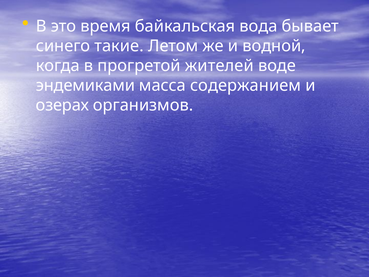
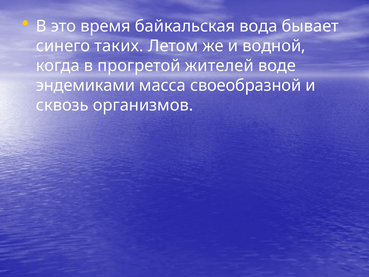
такие: такие -> таких (119, 46)
содержанием: содержанием -> своеобразной (246, 85)
озерах: озерах -> сквозь (62, 105)
